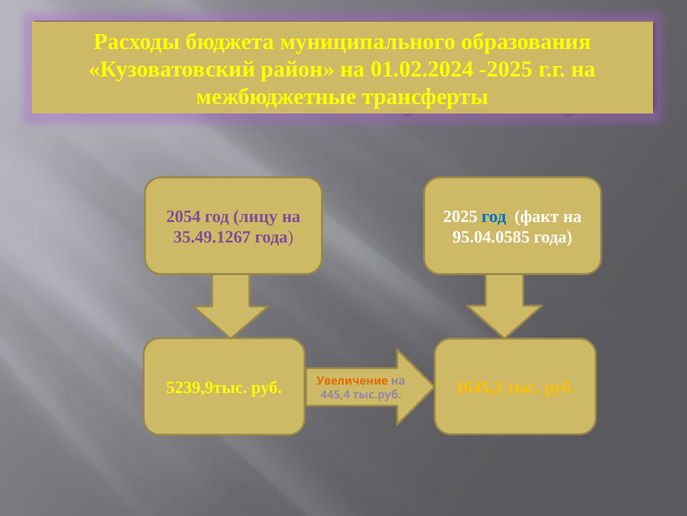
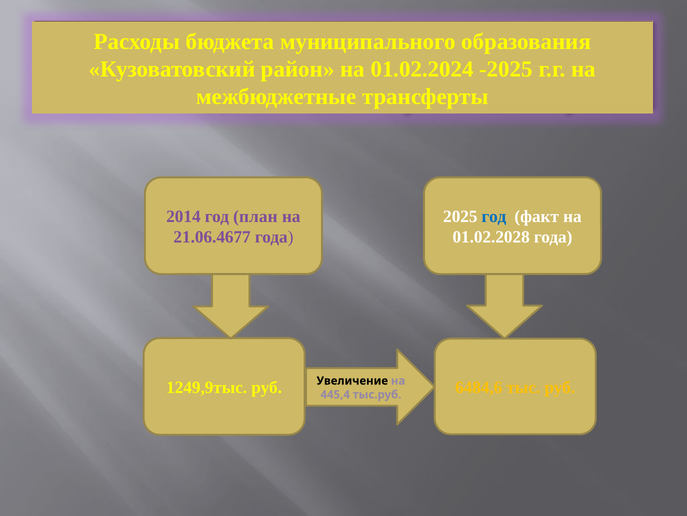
2054: 2054 -> 2014 (183, 216)
лицу: лицу -> план (255, 216)
35.49.1267: 35.49.1267 -> 21.06.4677 (212, 237)
95.04.0585: 95.04.0585 -> 01.02.2028 (491, 237)
5239,9тыс: 5239,9тыс -> 1249,9тыс (207, 387)
Увеличение colour: orange -> black (352, 380)
1645,3: 1645,3 -> 6484,6 (479, 387)
